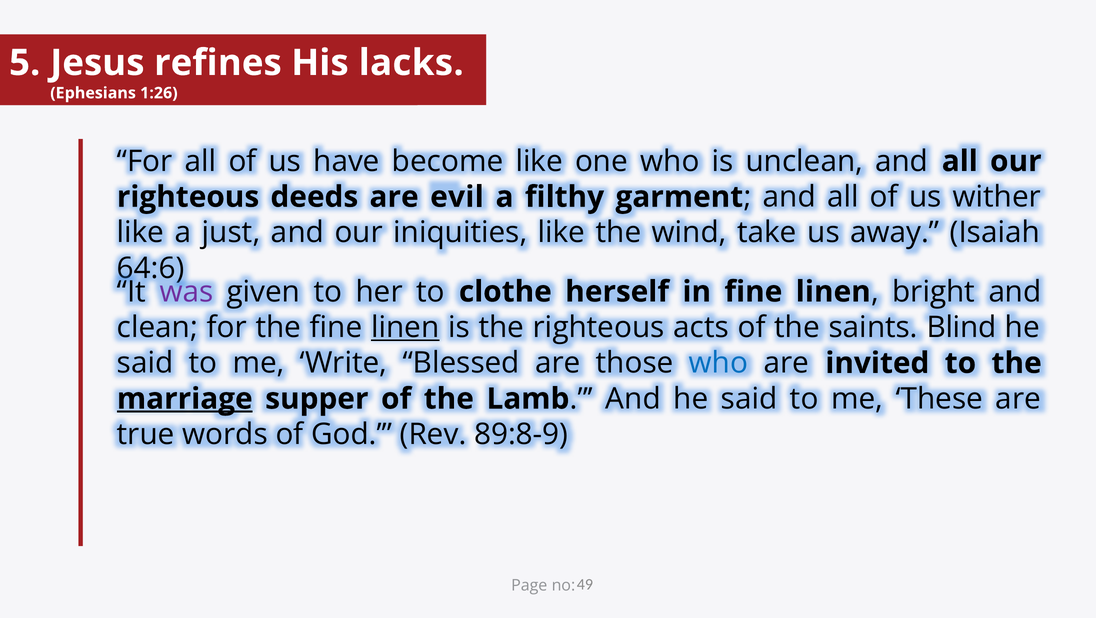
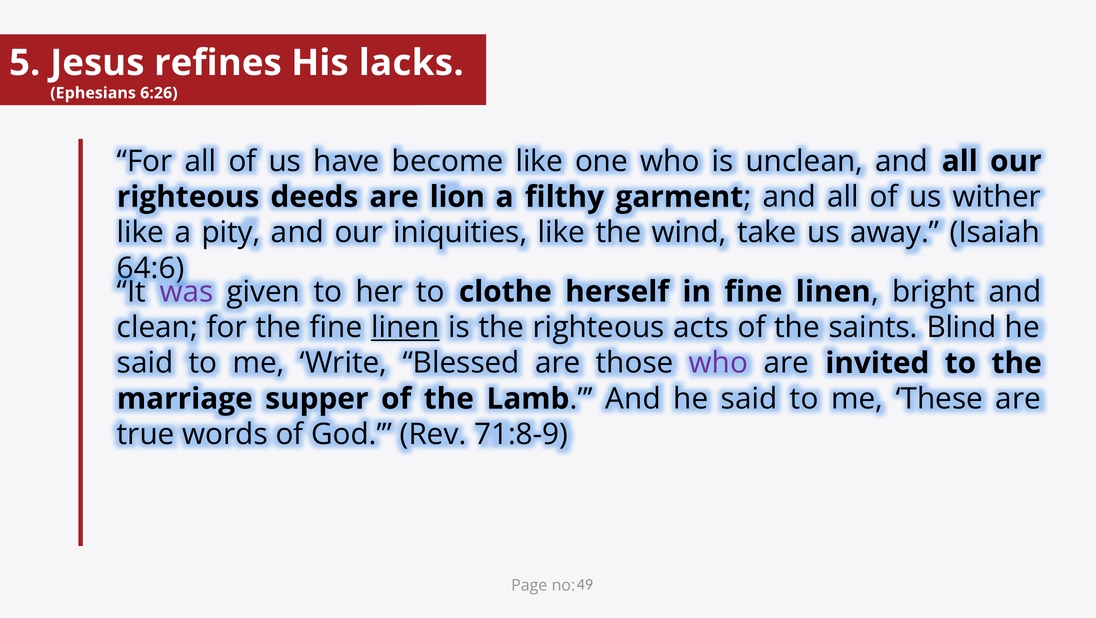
1:26: 1:26 -> 6:26 (159, 93)
evil: evil -> lion (457, 197)
just: just -> pity (231, 233)
who colour: blue -> purple (719, 363)
marriage underline: present -> none (185, 399)
89:8-9: 89:8-9 -> 71:8-9 (521, 435)
